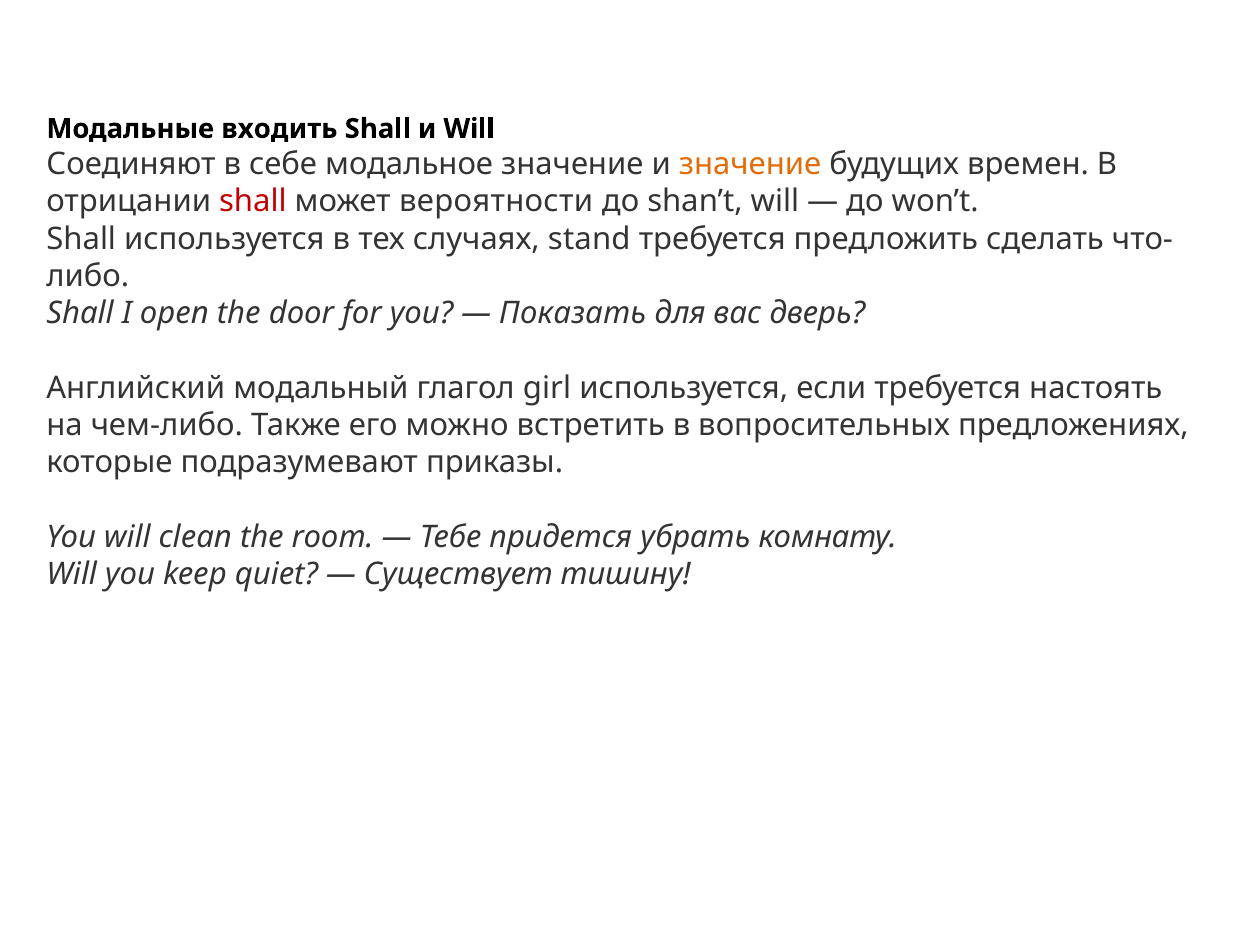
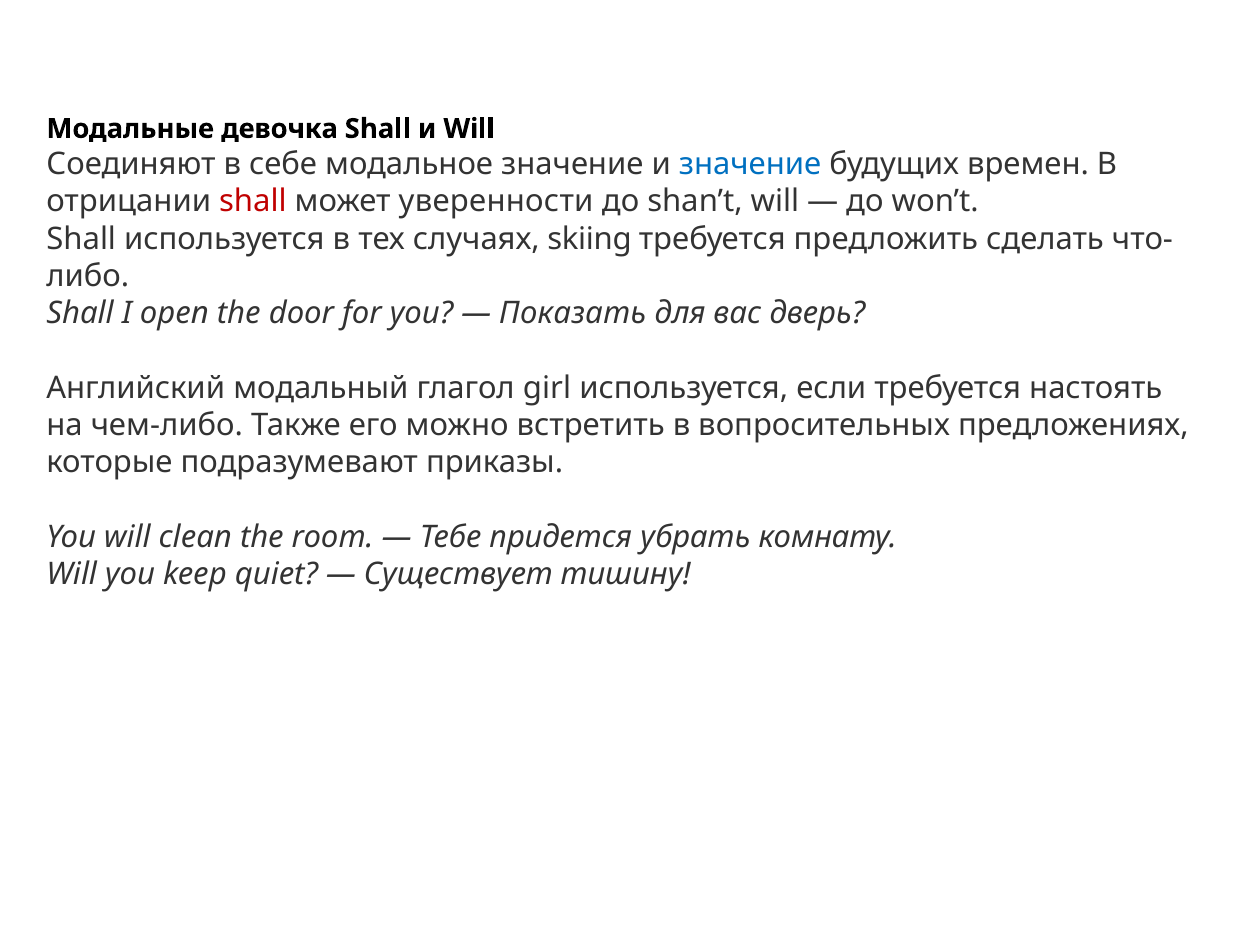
входить: входить -> девочка (280, 129)
значение colour: orange -> blue (750, 164)
вероятности: вероятности -> уверенности (496, 202)
stand: stand -> skiing (590, 239)
